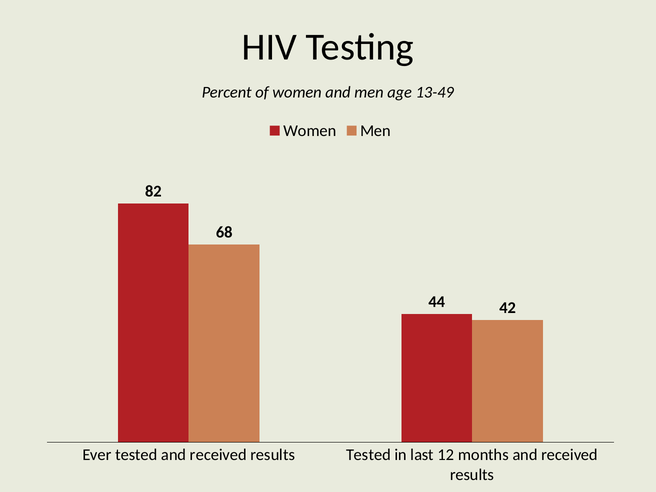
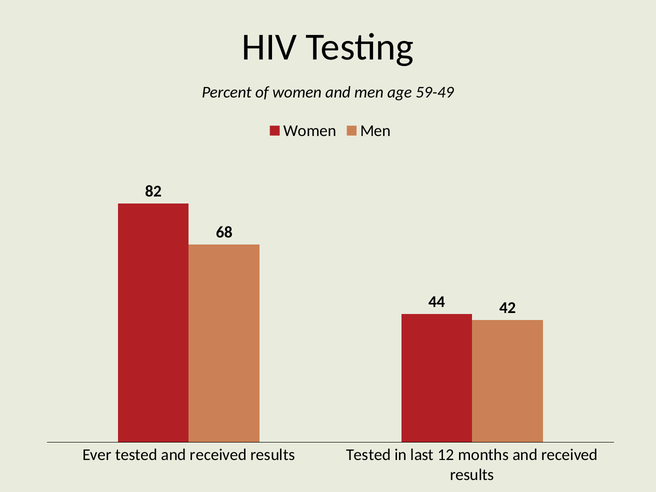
13-49: 13-49 -> 59-49 (435, 93)
